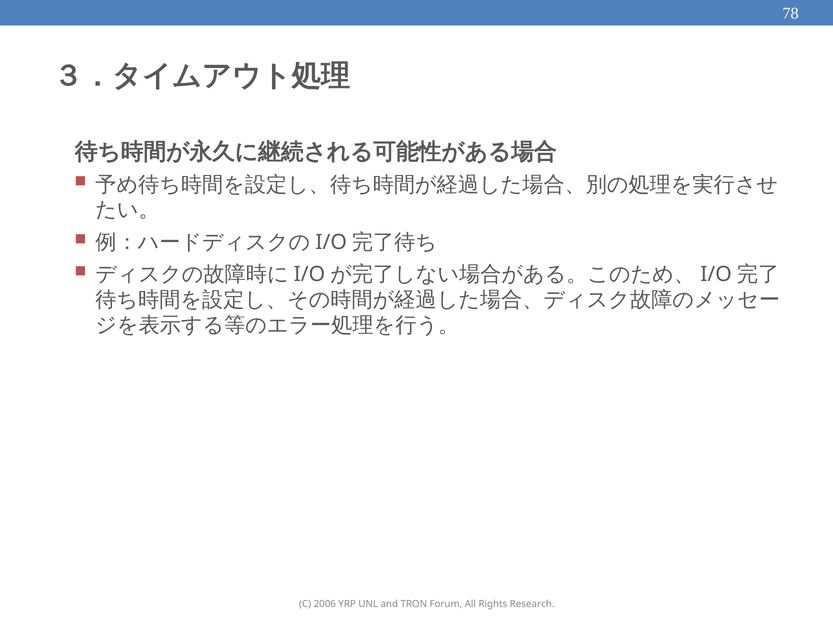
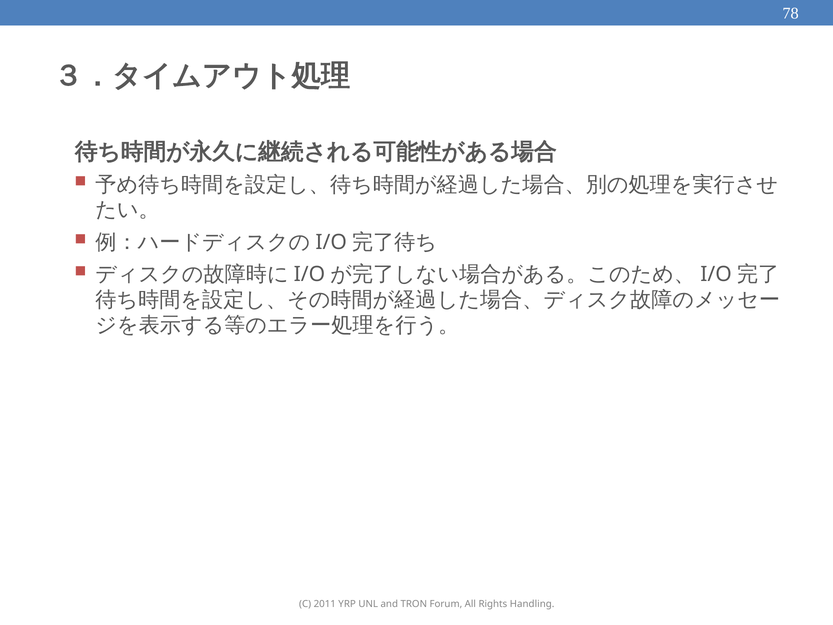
2006: 2006 -> 2011 (325, 604)
Research: Research -> Handling (532, 604)
